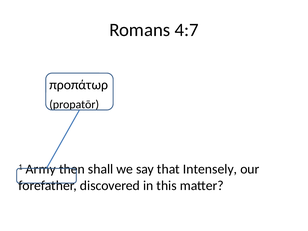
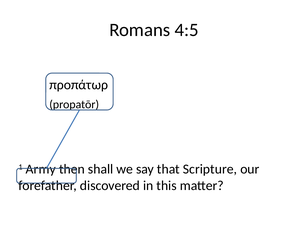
4:7: 4:7 -> 4:5 (187, 30)
Intensely: Intensely -> Scripture (210, 169)
